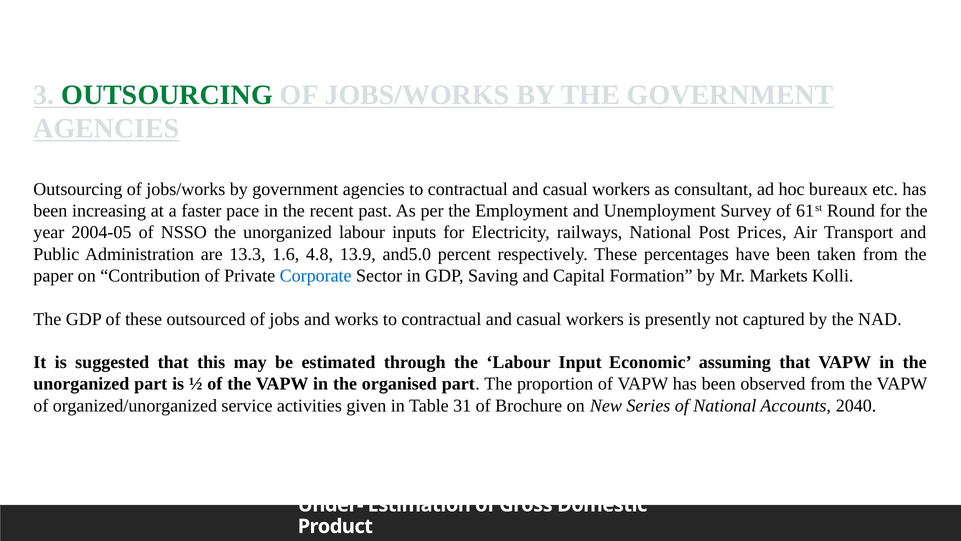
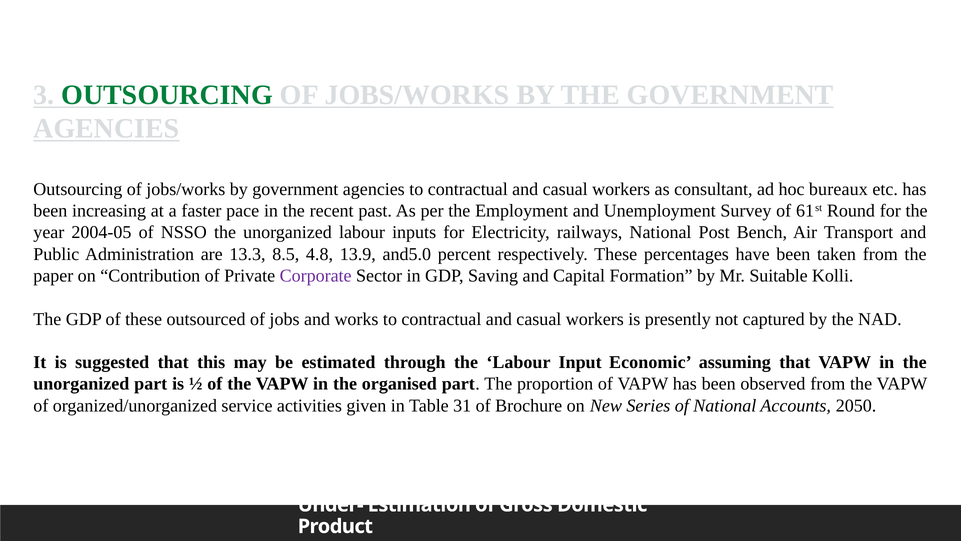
Prices: Prices -> Bench (762, 232)
1.6: 1.6 -> 8.5 (286, 254)
Corporate colour: blue -> purple (316, 276)
Markets: Markets -> Suitable (779, 276)
2040: 2040 -> 2050 (856, 405)
